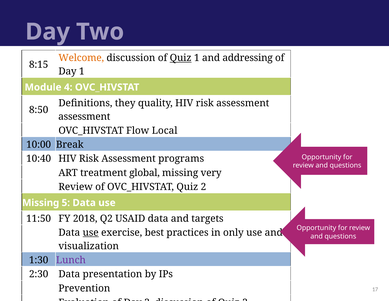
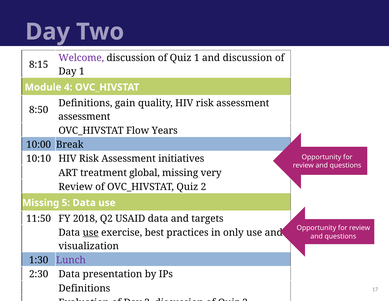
Welcome colour: orange -> purple (81, 58)
Quiz underline: present -> none (181, 58)
and addressing: addressing -> discussion (247, 58)
they: they -> gain (125, 103)
Local: Local -> Years (165, 130)
10:40: 10:40 -> 10:10 (39, 159)
programs: programs -> initiatives (181, 159)
Prevention: Prevention -> Definitions (84, 288)
